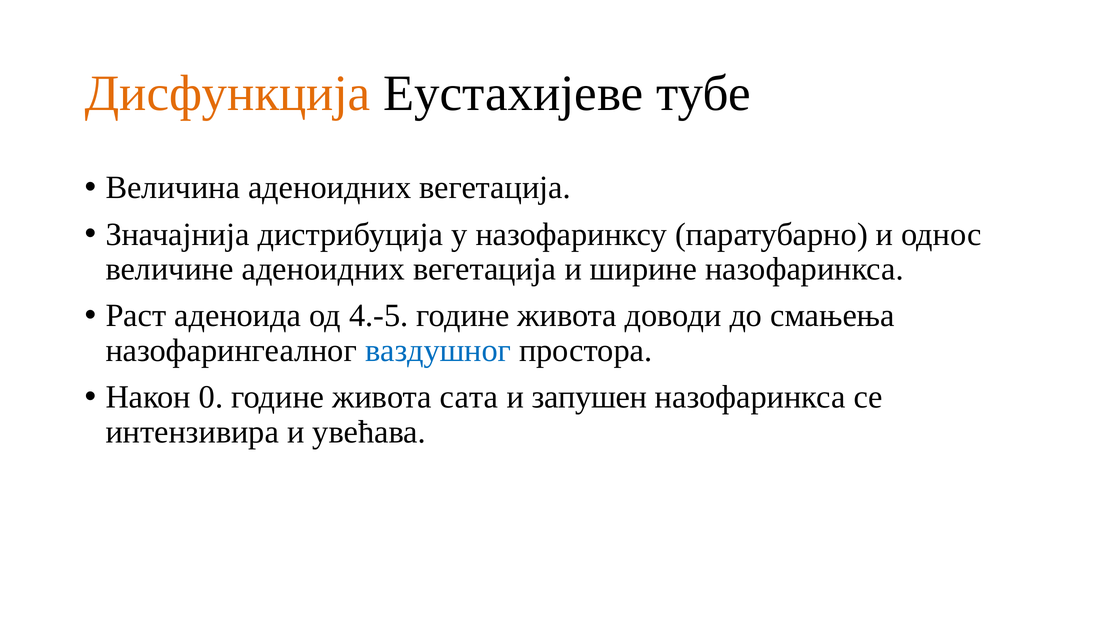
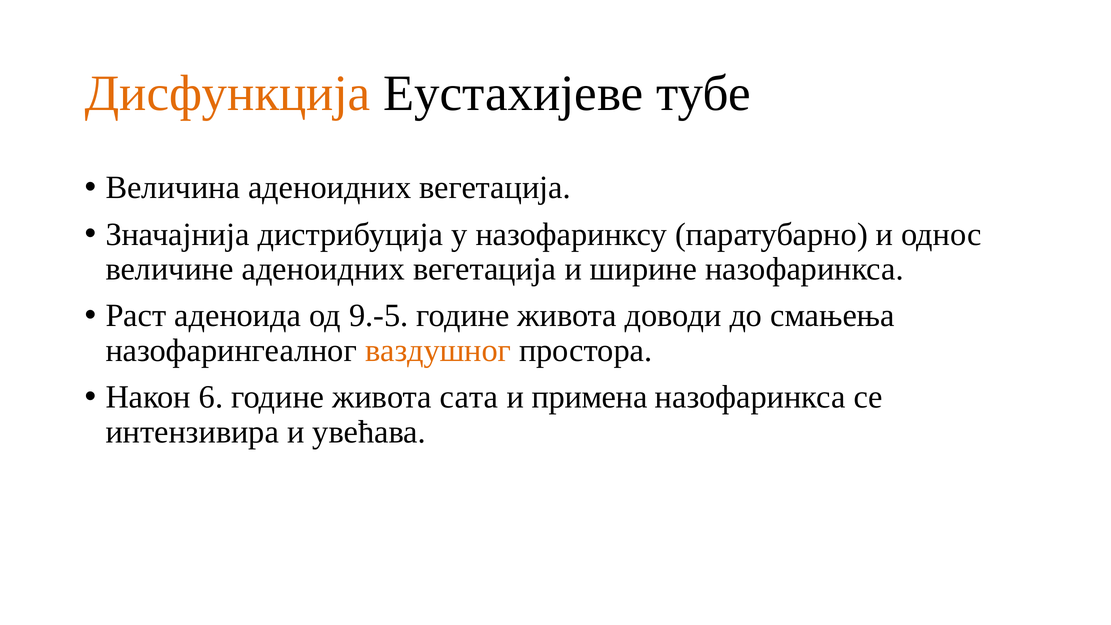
4.-5: 4.-5 -> 9.-5 (379, 316)
ваздушног colour: blue -> orange (438, 351)
0: 0 -> 6 (211, 397)
запушен: запушен -> примена (590, 397)
